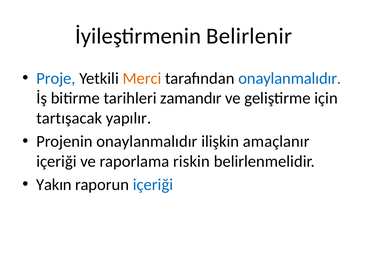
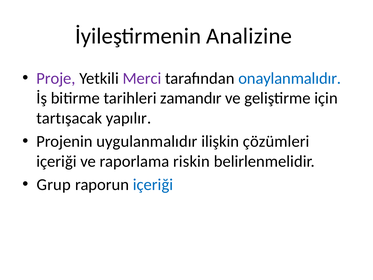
Belirlenir: Belirlenir -> Analizine (249, 36)
Proje colour: blue -> purple (56, 78)
Merci colour: orange -> purple (142, 78)
Projenin onaylanmalıdır: onaylanmalıdır -> uygulanmalıdır (147, 141)
amaçlanır: amaçlanır -> çözümleri (276, 141)
Yakın: Yakın -> Grup (54, 184)
